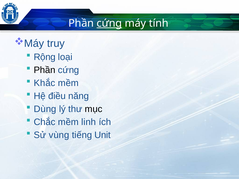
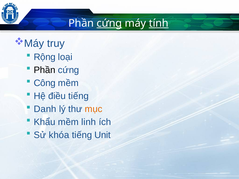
tính underline: none -> present (159, 23)
Khắc: Khắc -> Công (45, 83)
điều năng: năng -> tiếng (79, 96)
Dùng: Dùng -> Danh (45, 109)
mục colour: black -> orange (94, 109)
Chắc: Chắc -> Khẩu (45, 122)
vùng: vùng -> khóa (59, 135)
